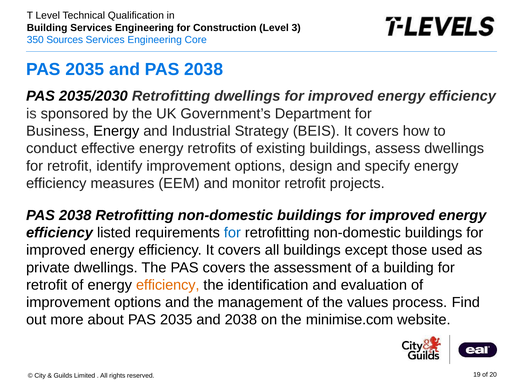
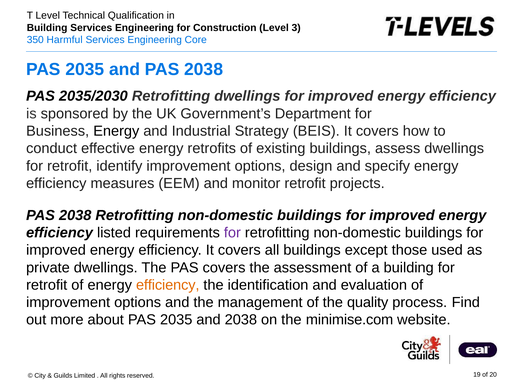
Sources: Sources -> Harmful (65, 40)
for colour: blue -> purple (232, 233)
values: values -> quality (368, 303)
